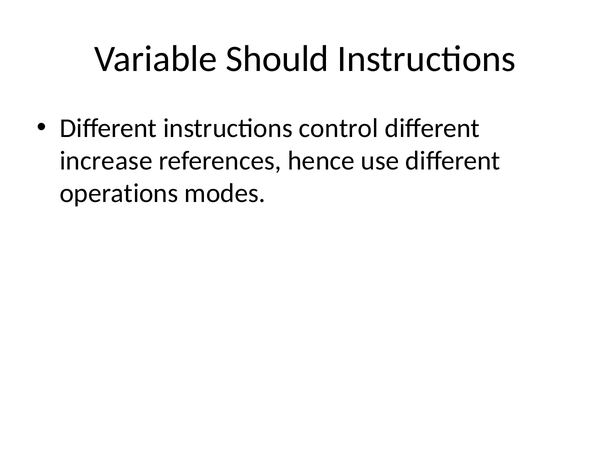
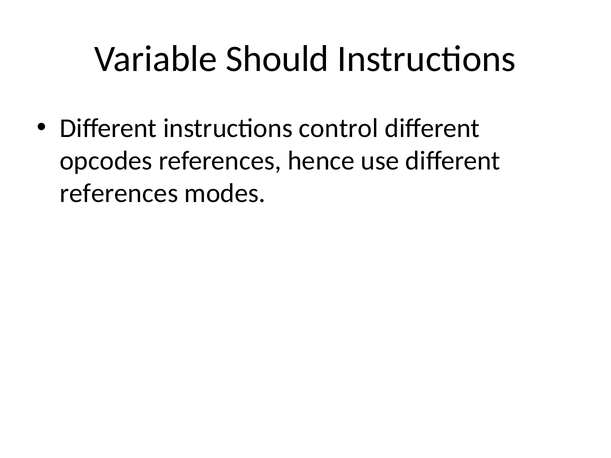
increase: increase -> opcodes (106, 161)
operations: operations -> references (119, 193)
